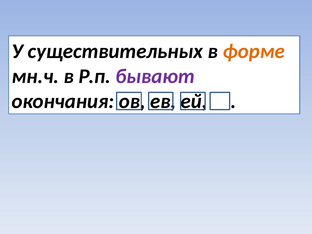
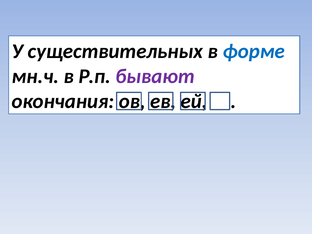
форме colour: orange -> blue (254, 51)
